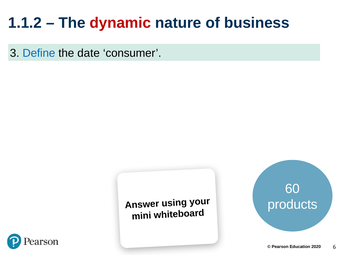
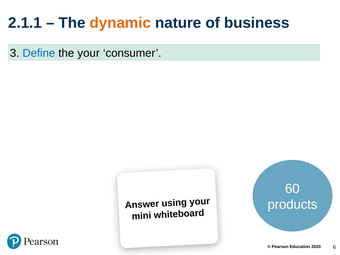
1.1.2: 1.1.2 -> 2.1.1 (25, 23)
dynamic colour: red -> orange (120, 23)
the date: date -> your (89, 53)
